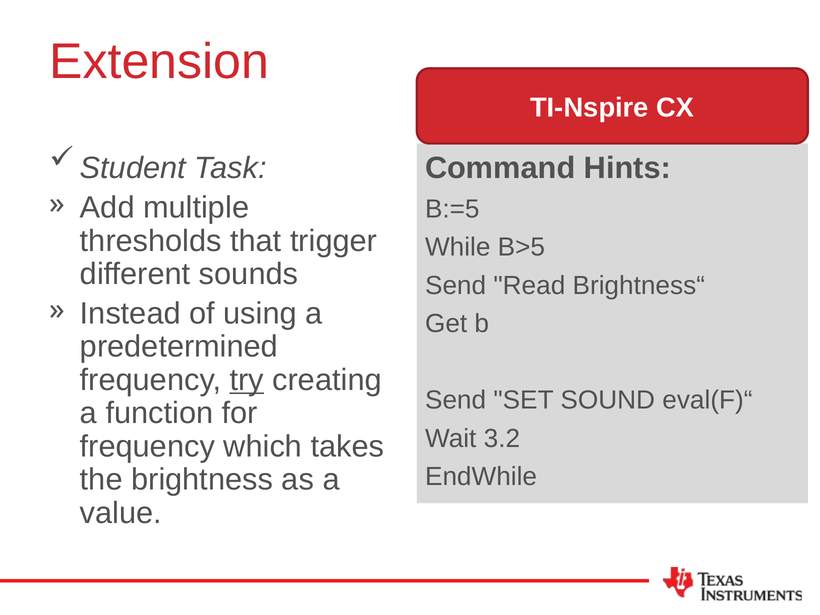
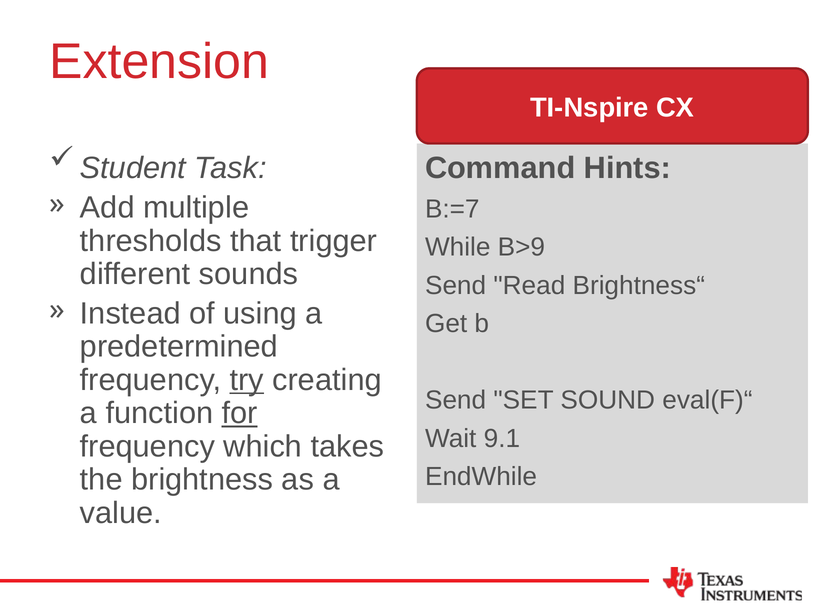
B:=5: B:=5 -> B:=7 (452, 209)
B>5: B>5 -> B>9 (521, 247)
for underline: none -> present (240, 413)
3.2: 3.2 -> 9.1 (502, 438)
